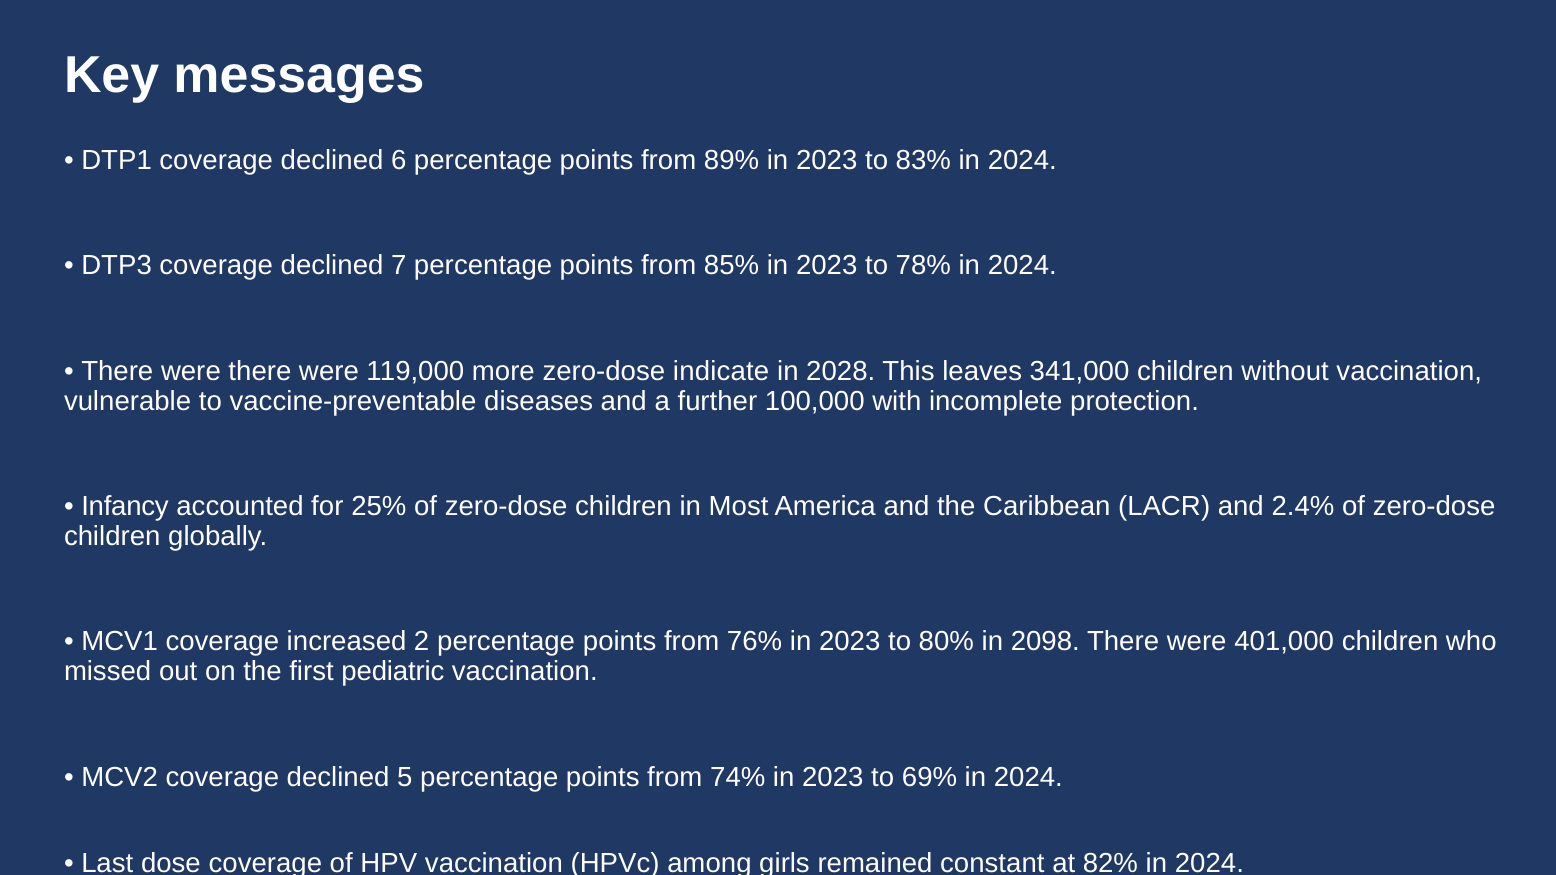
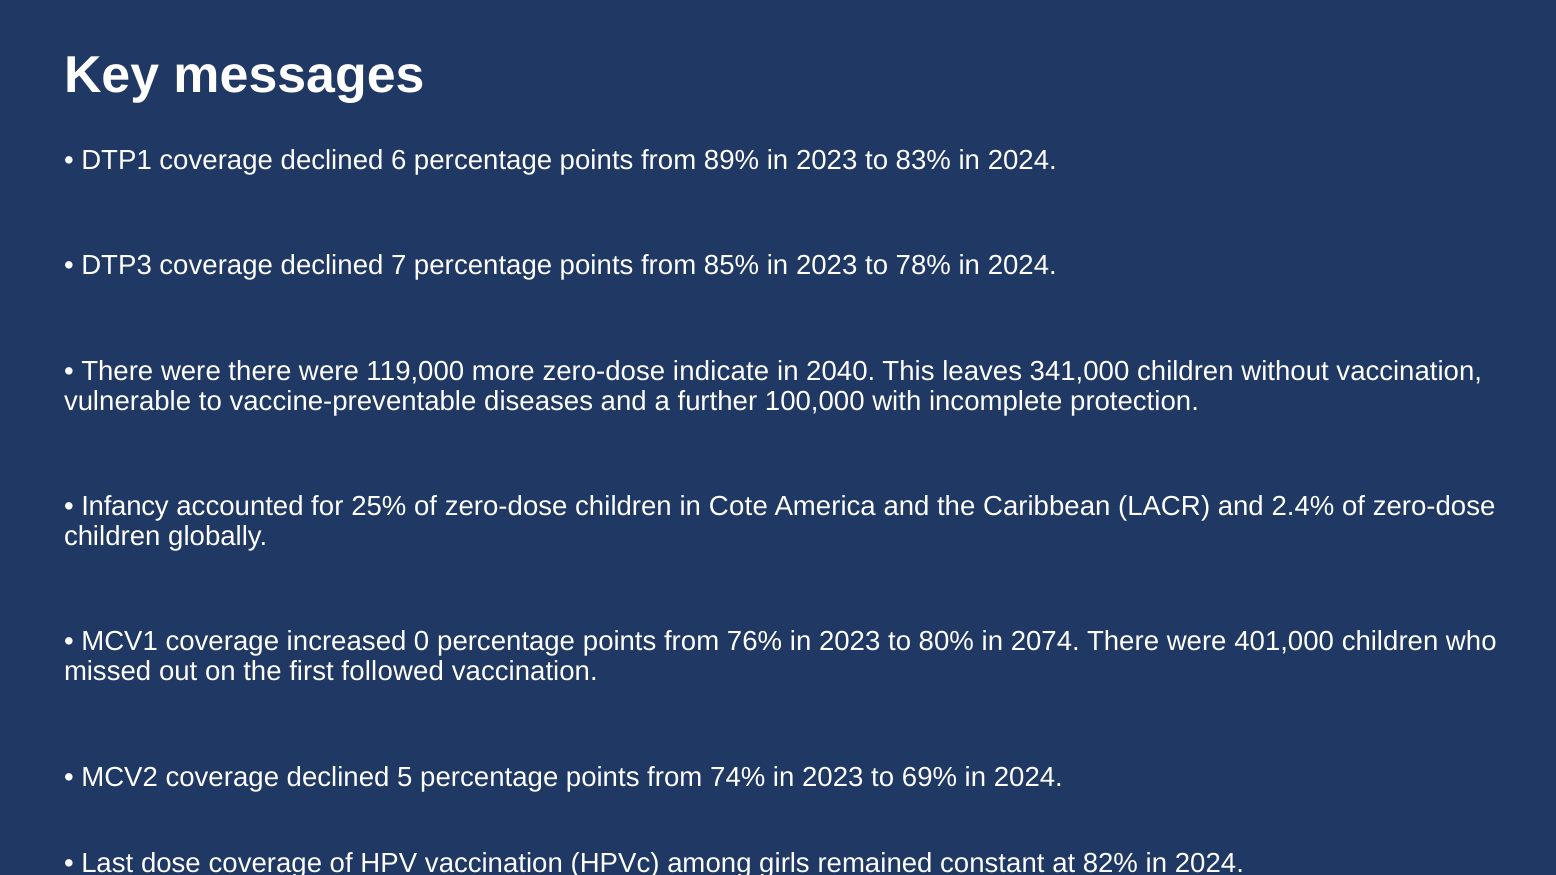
2028: 2028 -> 2040 (841, 371)
Most: Most -> Cote (738, 507)
2: 2 -> 0 (422, 642)
2098: 2098 -> 2074 (1045, 642)
pediatric: pediatric -> followed (393, 672)
